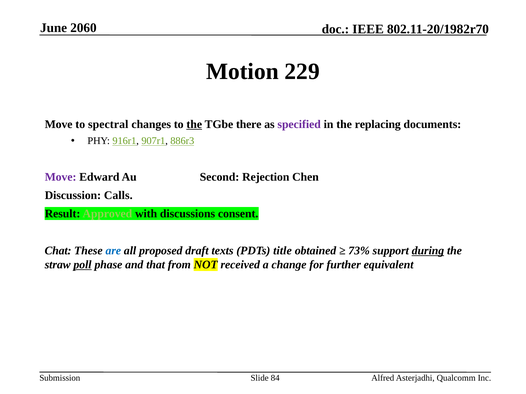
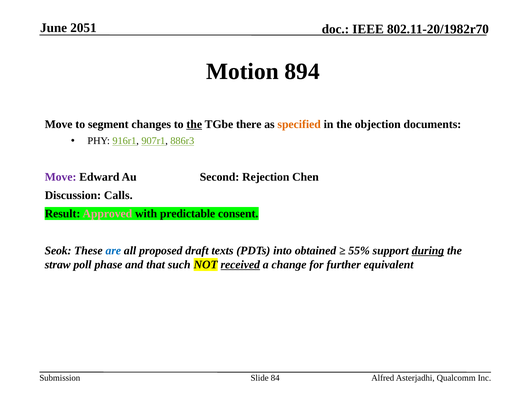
2060: 2060 -> 2051 (83, 28)
229: 229 -> 894 (302, 72)
spectral: spectral -> segment (108, 124)
specified colour: purple -> orange (299, 124)
replacing: replacing -> objection (378, 124)
Approved colour: light green -> pink (107, 214)
discussions: discussions -> predictable (188, 214)
Chat: Chat -> Seok (58, 251)
title: title -> into (283, 251)
73%: 73% -> 55% (359, 251)
poll underline: present -> none (83, 265)
from: from -> such (179, 265)
received underline: none -> present (240, 265)
